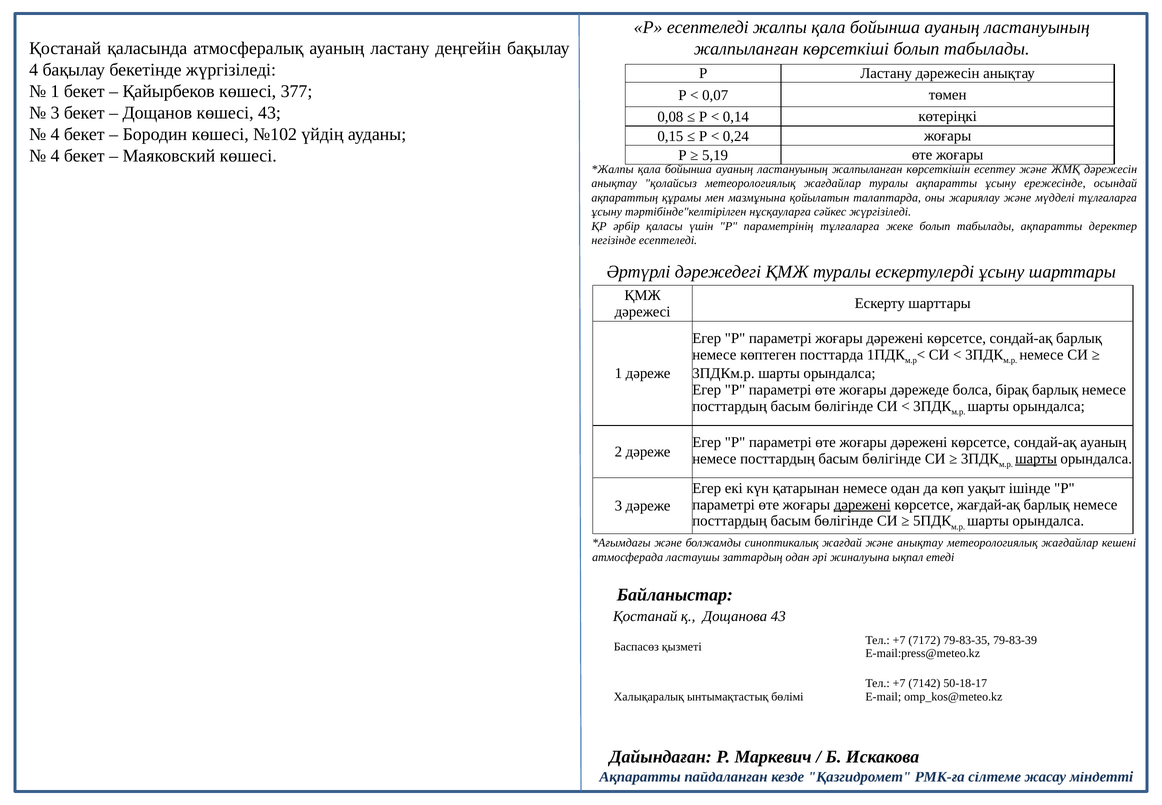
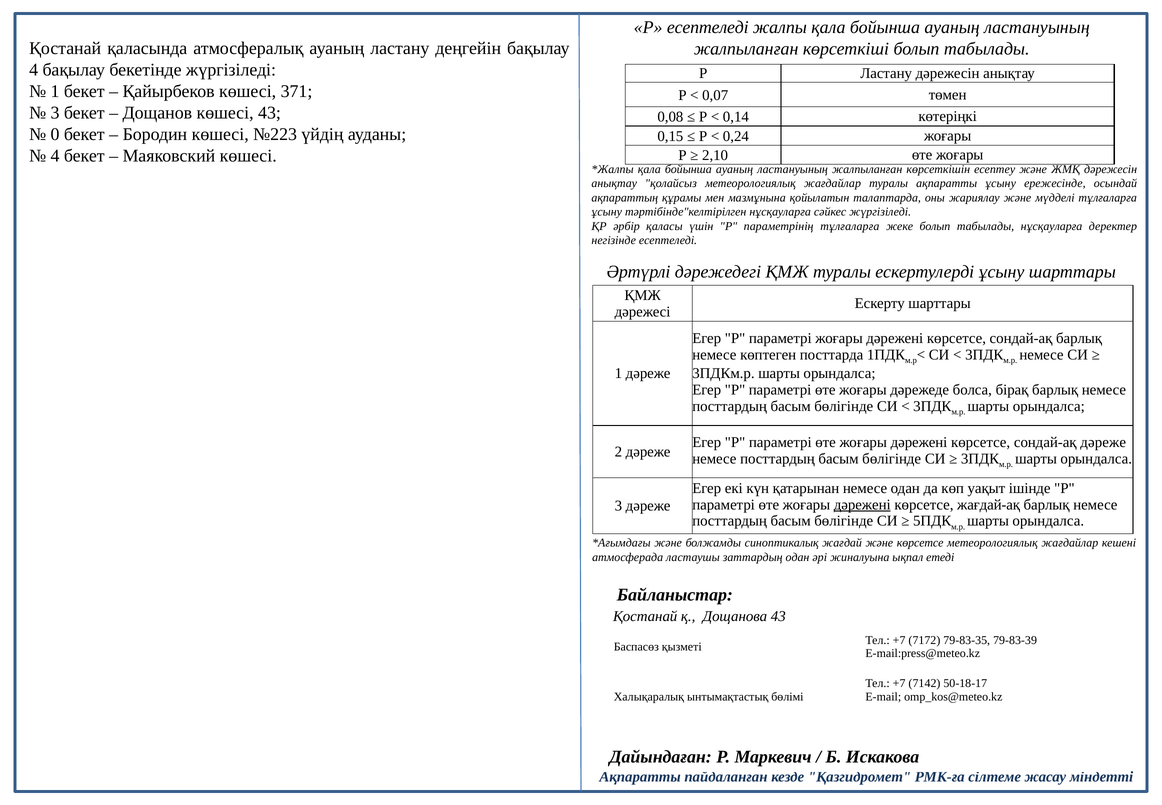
377: 377 -> 371 (297, 91)
4: 4 -> 0 (55, 134)
№102: №102 -> №223 (275, 134)
5,19: 5,19 -> 2,10 (715, 155)
табылады ақпаратты: ақпаратты -> нұсқауларға (1052, 226)
сондай-ақ ауаның: ауаның -> дәреже (1103, 442)
шарты underline: present -> none (1036, 458)
және анықтау: анықтау -> көрсетсе (920, 542)
